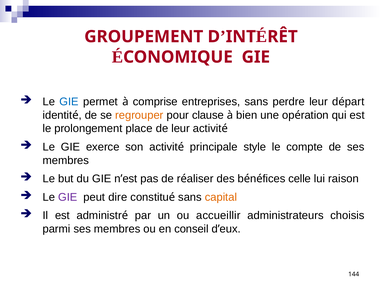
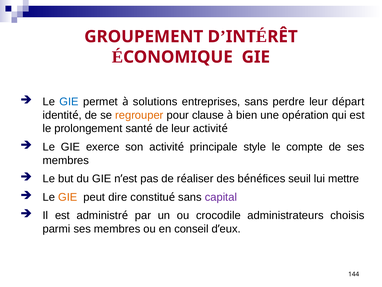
comprise: comprise -> solutions (155, 102)
place: place -> santé (139, 128)
celle: celle -> seuil (300, 178)
raison: raison -> mettre (344, 178)
GIE colour: purple -> orange (68, 197)
capital colour: orange -> purple (221, 197)
accueillir: accueillir -> crocodile (218, 215)
